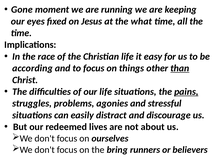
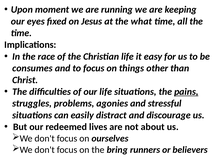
Gone: Gone -> Upon (22, 10)
according: according -> consumes (32, 68)
than underline: present -> none (180, 68)
